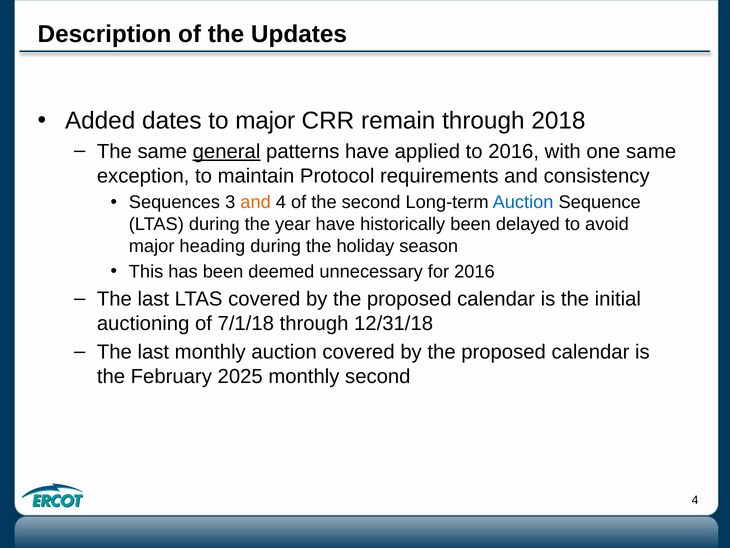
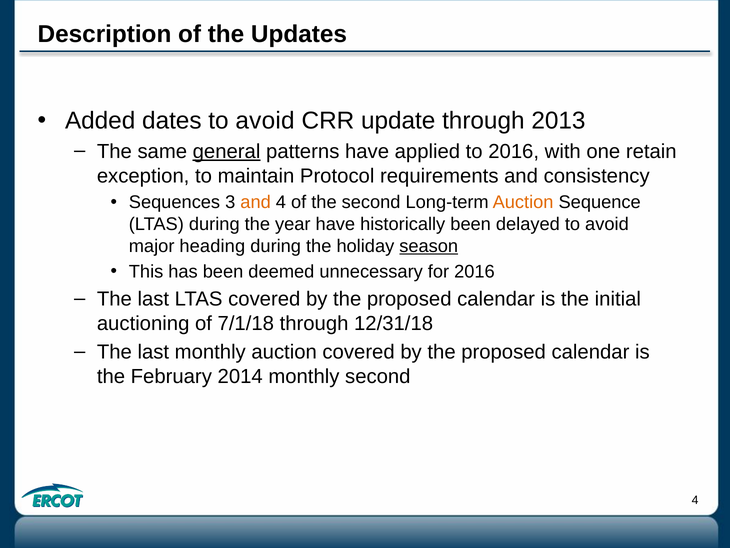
dates to major: major -> avoid (265, 121)
remain: remain -> update (398, 121)
2018: 2018 -> 2013 (558, 121)
one same: same -> retain (651, 151)
Auction colour: blue -> orange (523, 202)
season underline: none -> present (429, 246)
2025: 2025 -> 2014 (240, 376)
